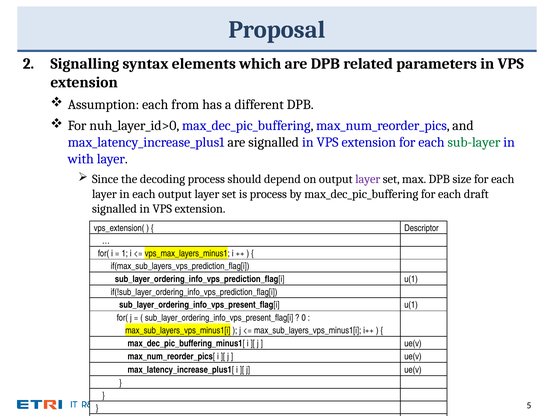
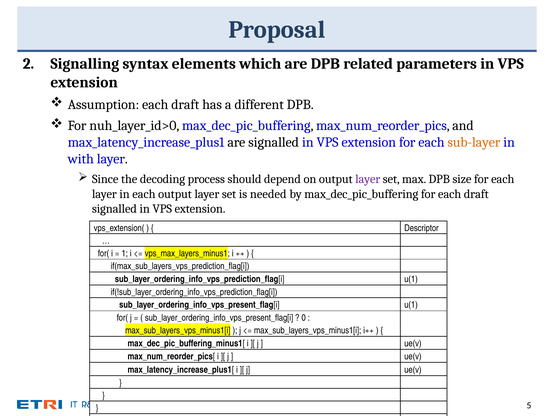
Assumption each from: from -> draft (185, 104)
sub-layer colour: green -> orange (474, 142)
is process: process -> needed (268, 194)
